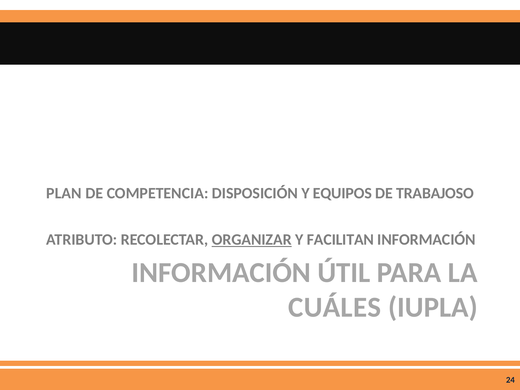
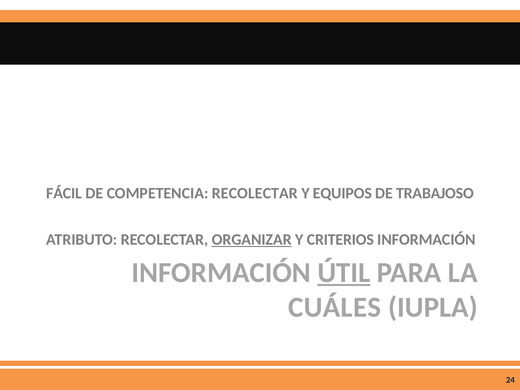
PLAN: PLAN -> FÁCIL (64, 193)
COMPETENCIA DISPOSICIÓN: DISPOSICIÓN -> RECOLECTAR (255, 193)
FACILITAN: FACILITAN -> CRITERIOS (340, 240)
ÚTIL underline: none -> present (344, 273)
